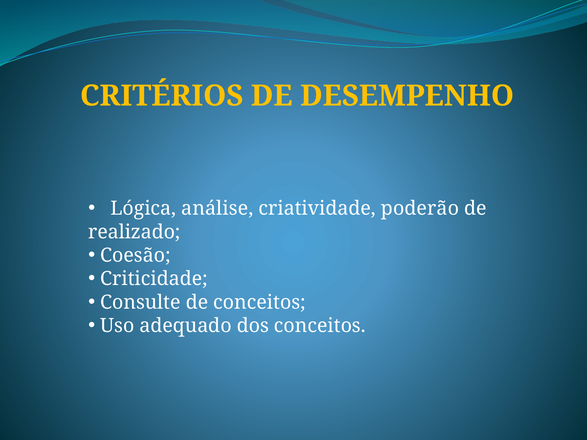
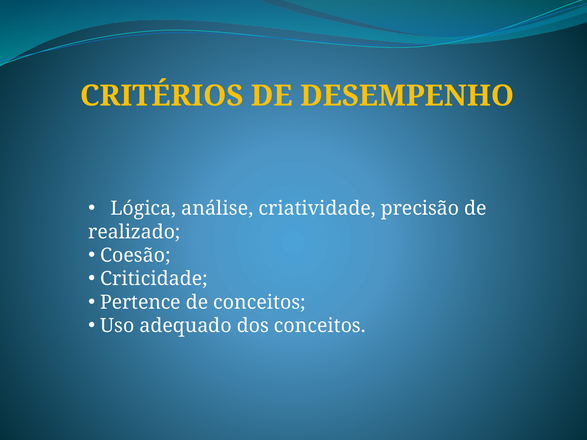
poderão: poderão -> precisão (420, 209)
Consulte: Consulte -> Pertence (141, 303)
